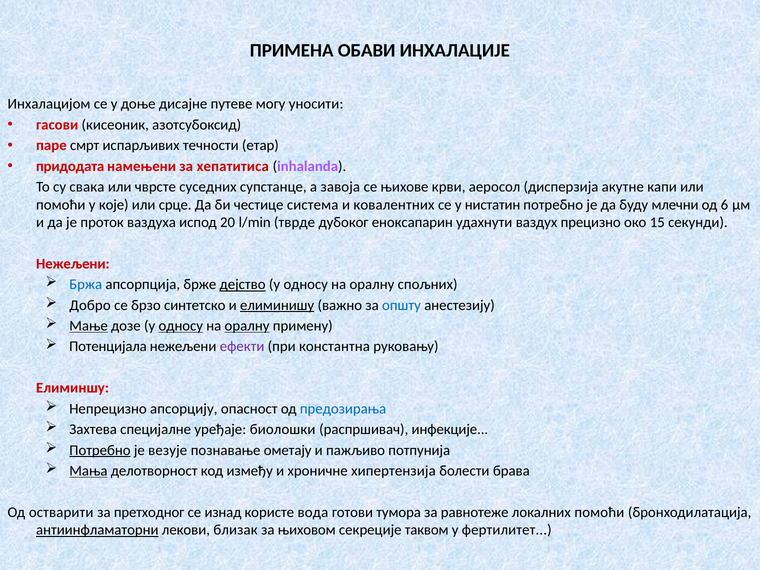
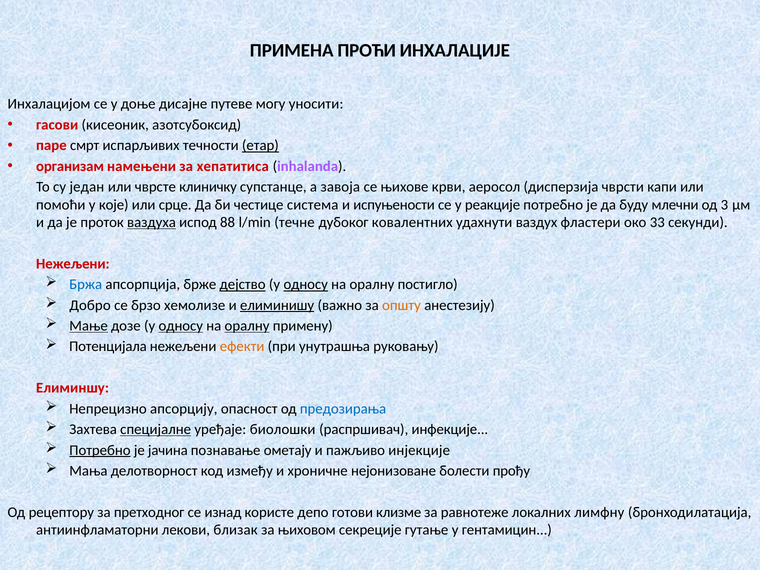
ОБАВИ: ОБАВИ -> ПРОЋИ (367, 51)
етар underline: none -> present (260, 145)
придодата: придодата -> организам (70, 166)
свака: свака -> један (87, 187)
суседних: суседних -> клиничку (208, 187)
акутне: акутне -> чврсти (623, 187)
ковалентних: ковалентних -> испуњености (394, 205)
нистатин: нистатин -> реакције (493, 205)
6: 6 -> 3 (724, 205)
ваздуха underline: none -> present (151, 222)
20: 20 -> 88 (228, 222)
тврде: тврде -> течне (294, 222)
еноксапарин: еноксапарин -> ковалентних (412, 222)
прецизно: прецизно -> фластери (591, 222)
15: 15 -> 33 (657, 222)
односу underline: none -> present (306, 284)
спољних: спољних -> постигло (428, 284)
синтетско: синтетско -> хемолизе (195, 305)
општу colour: blue -> orange (401, 305)
ефекти colour: purple -> orange (242, 347)
константна: константна -> унутрашња (335, 347)
специјалне underline: none -> present (156, 429)
везује: везује -> јачина (168, 450)
потпунија: потпунија -> инјекције (419, 450)
Мања underline: present -> none (88, 471)
хипертензија: хипертензија -> нејонизоване (394, 471)
брава: брава -> прођу (511, 471)
остварити: остварити -> рецептору (61, 512)
вода: вода -> депо (313, 512)
тумора: тумора -> клизме (399, 512)
локалних помоћи: помоћи -> лимфну (599, 512)
антиинфламаторни underline: present -> none (97, 530)
таквом: таквом -> гутање (427, 530)
фертилитет: фертилитет -> гентамицин (507, 530)
